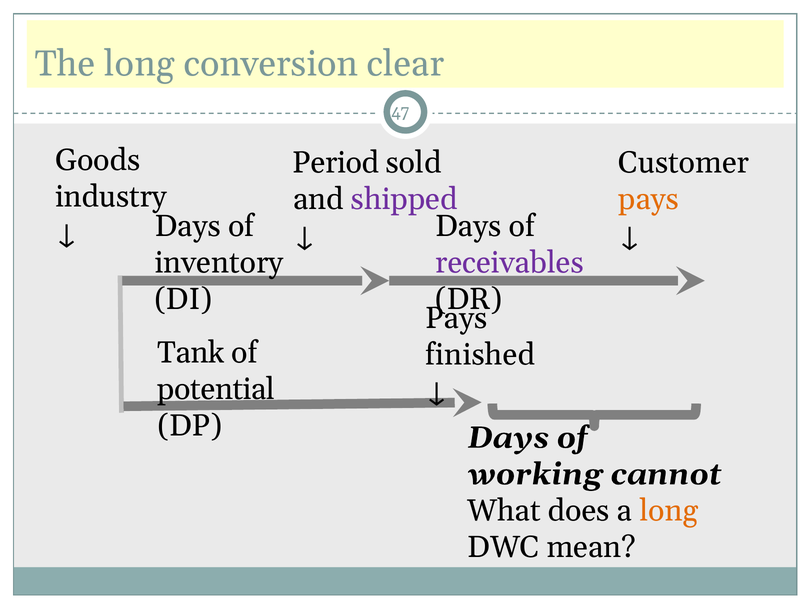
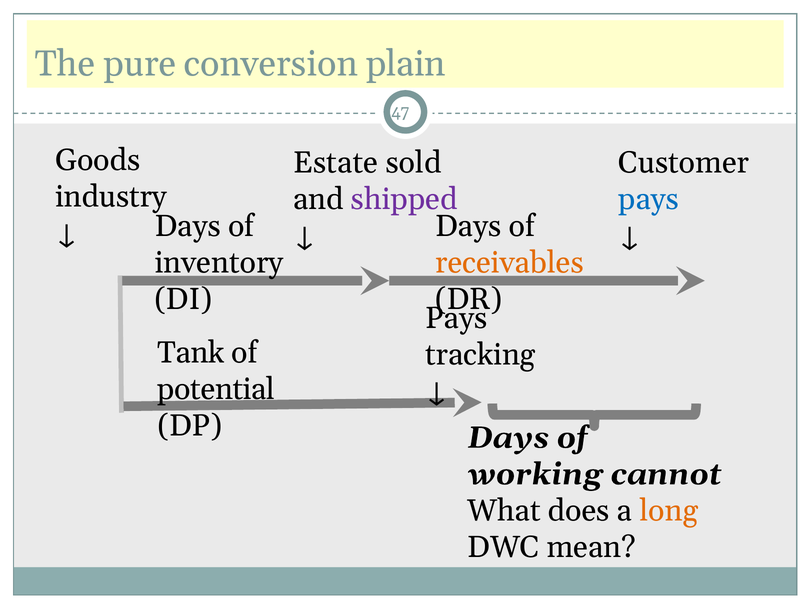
The long: long -> pure (140, 64)
clear: clear -> plain (406, 64)
Period: Period -> Estate (336, 162)
pays colour: orange -> blue (649, 199)
receivables colour: purple -> orange (509, 262)
finished: finished -> tracking (480, 354)
